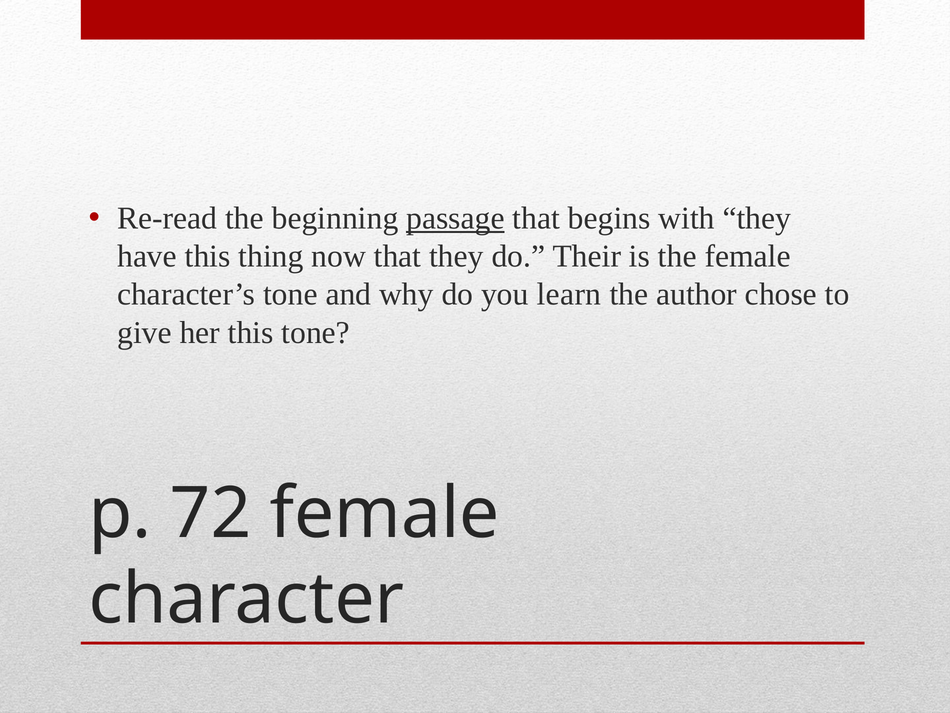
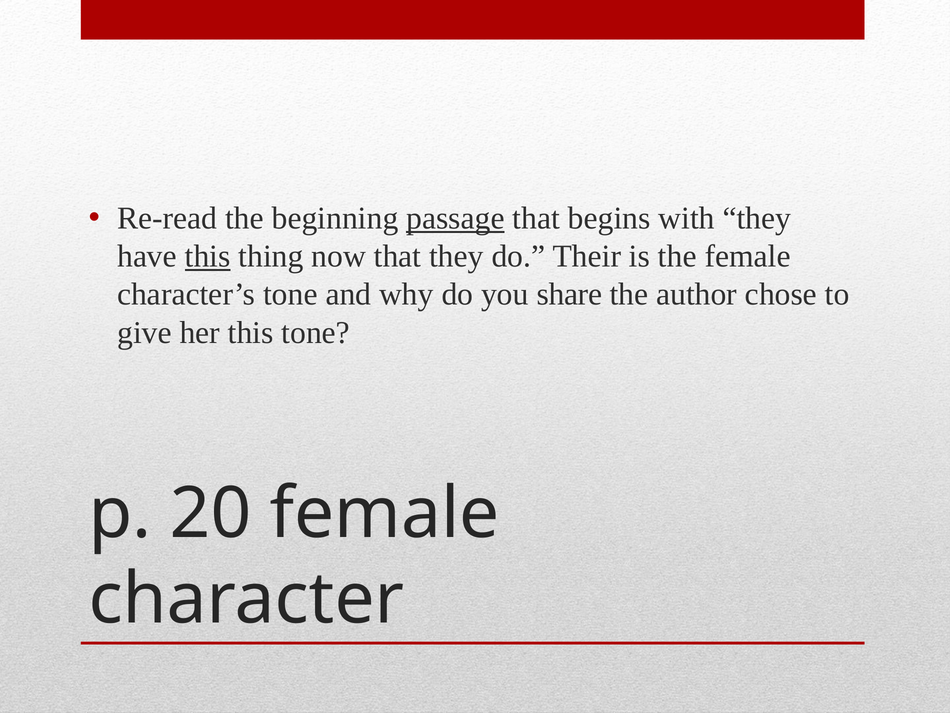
this underline: none -> present (208, 256)
learn: learn -> share (569, 294)
72: 72 -> 20 (211, 513)
